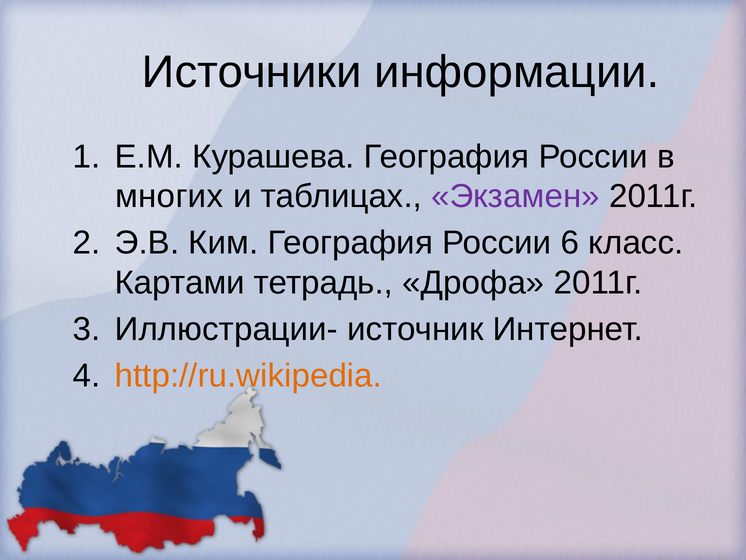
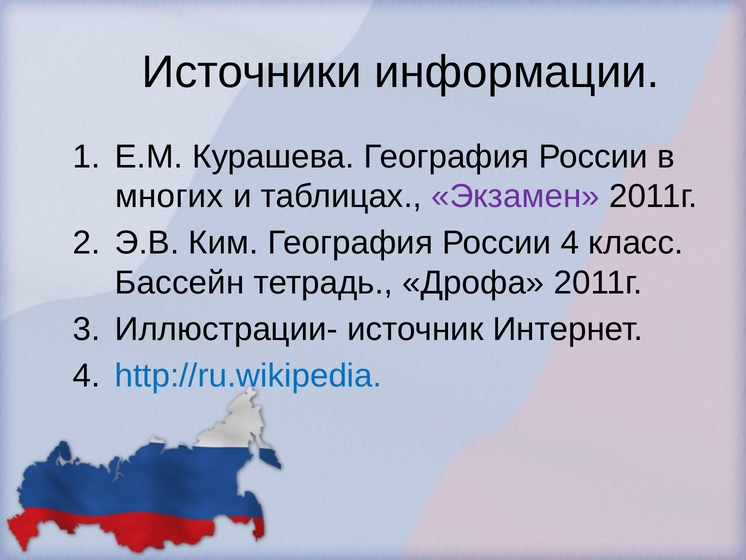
России 6: 6 -> 4 (570, 243)
Картами: Картами -> Бассейн (180, 283)
http://ru.wikipedia colour: orange -> blue (248, 375)
